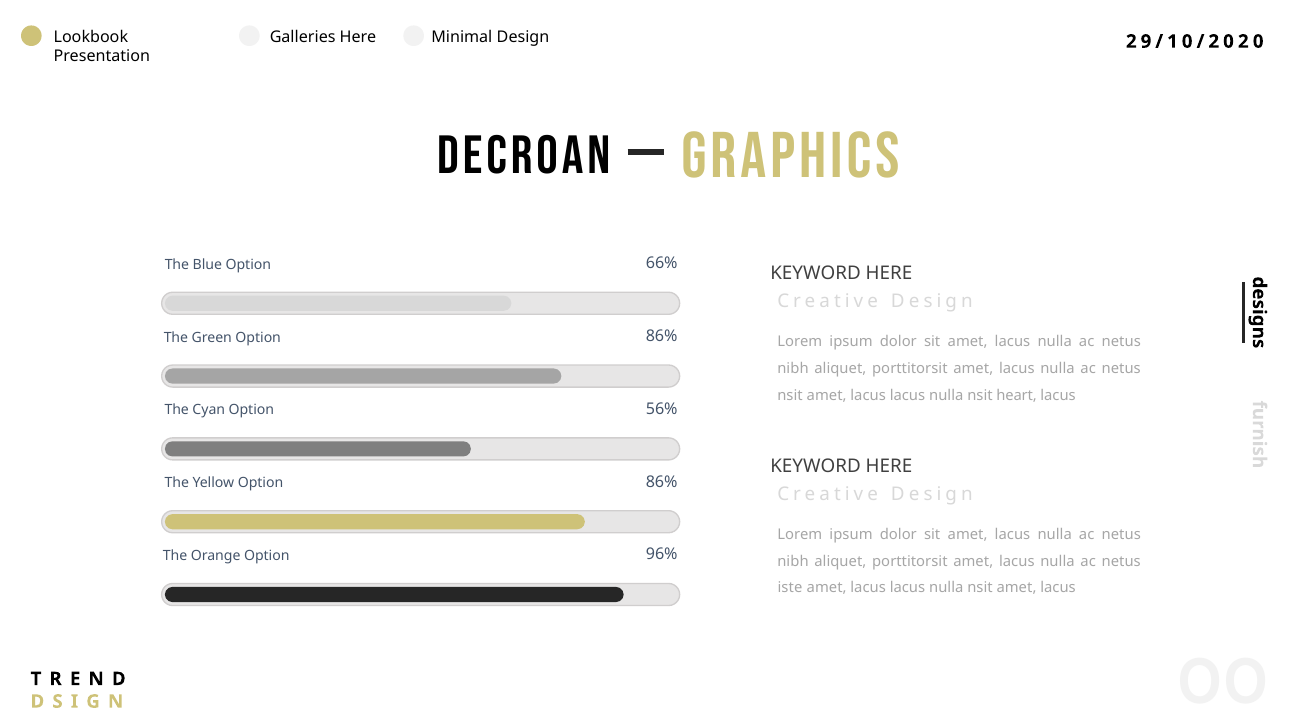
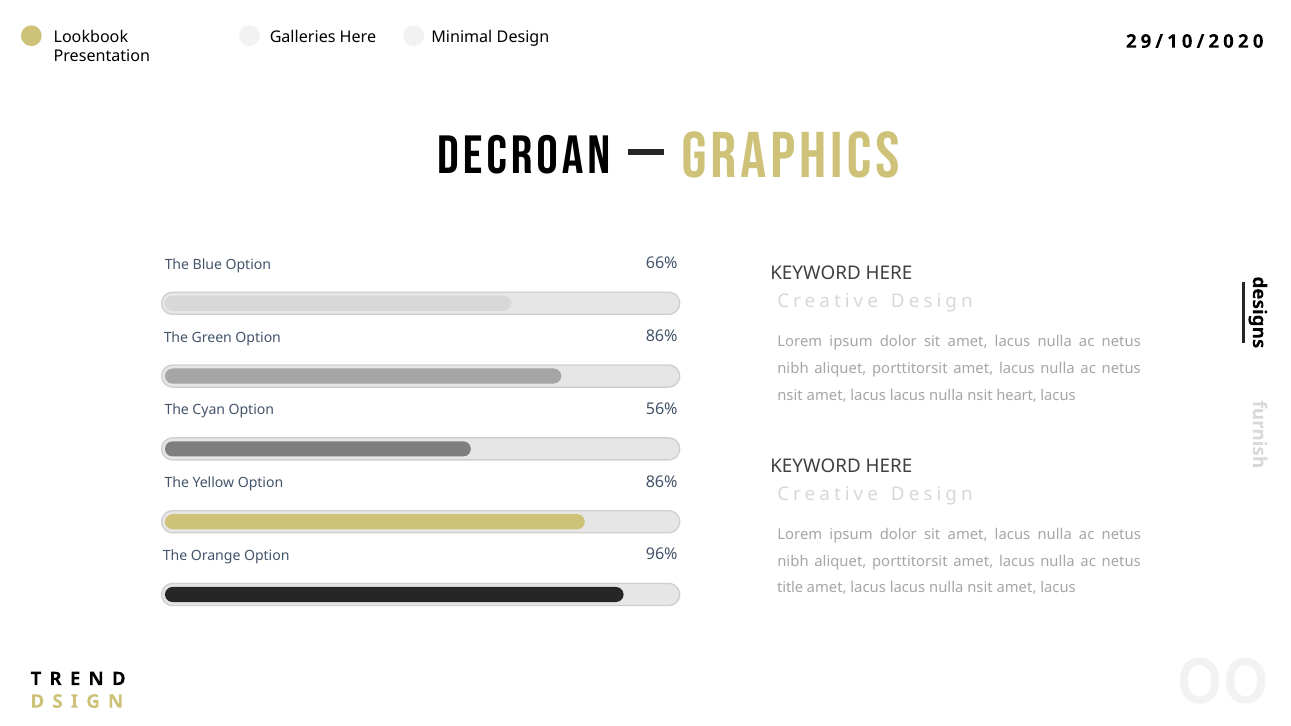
iste: iste -> title (790, 588)
